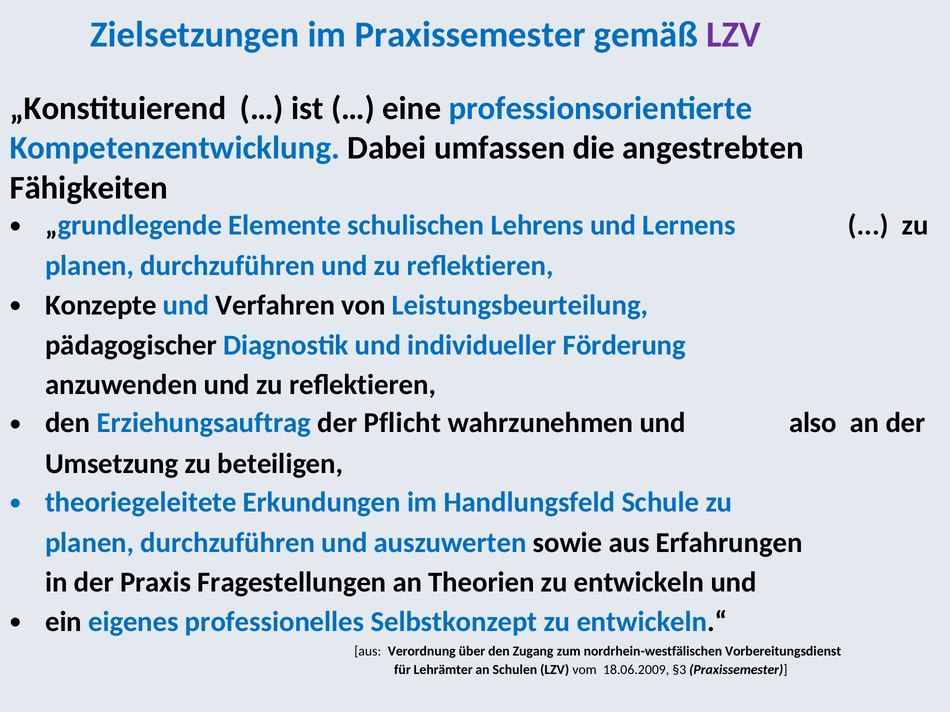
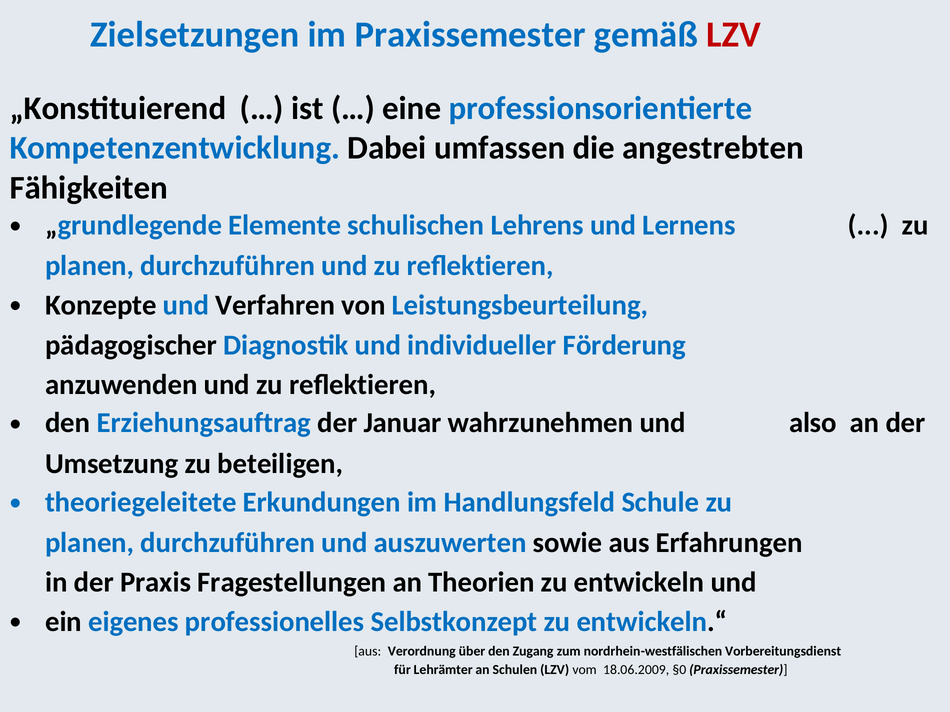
LZV colour: purple -> red (733, 35)
Pflicht: Pflicht -> Januar (403, 423)
§3: §3 -> §0 (679, 670)
